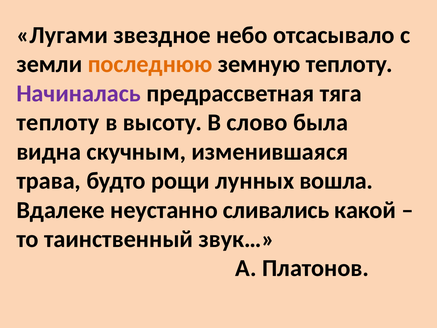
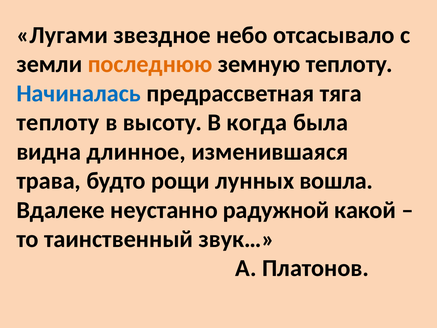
Начиналась colour: purple -> blue (79, 93)
слово: слово -> когда (257, 122)
скучным: скучным -> длинное (136, 152)
сливались: сливались -> радужной (276, 210)
